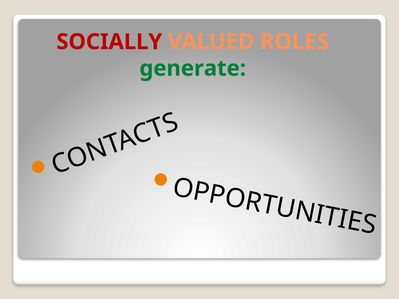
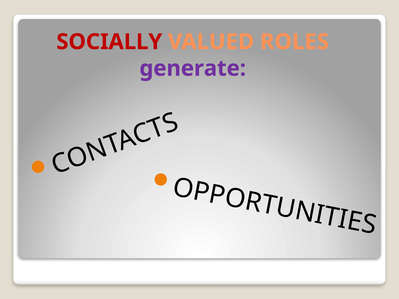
generate colour: green -> purple (193, 68)
